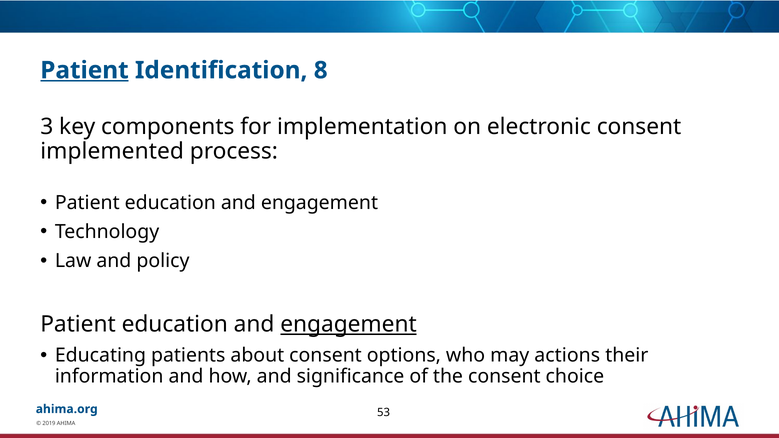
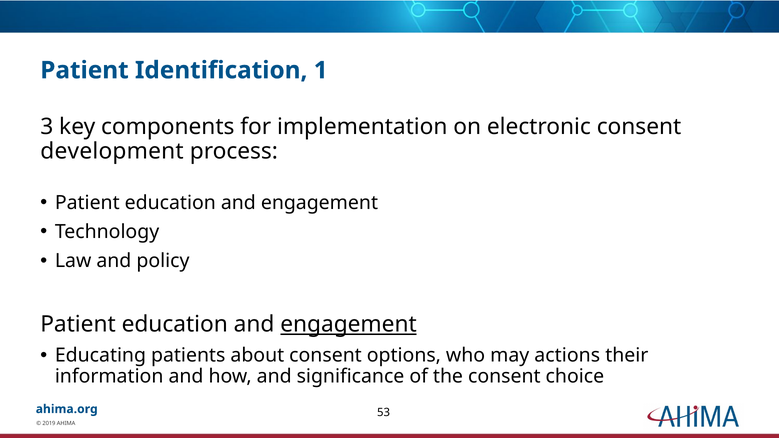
Patient underline: present -> none (84, 70)
8: 8 -> 1 (321, 70)
implemented: implemented -> development (112, 151)
